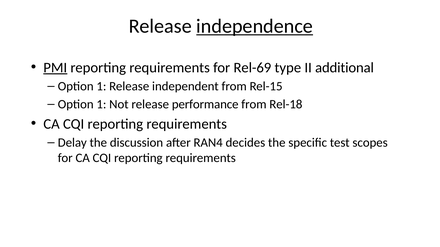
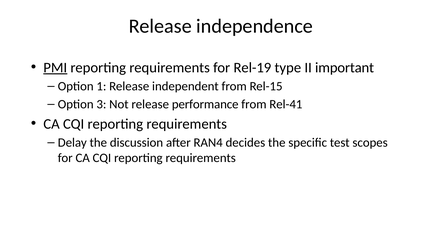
independence underline: present -> none (255, 26)
Rel-69: Rel-69 -> Rel-19 (252, 68)
additional: additional -> important (345, 68)
1: 1 -> 3 (101, 105)
Rel-18: Rel-18 -> Rel-41 (286, 105)
